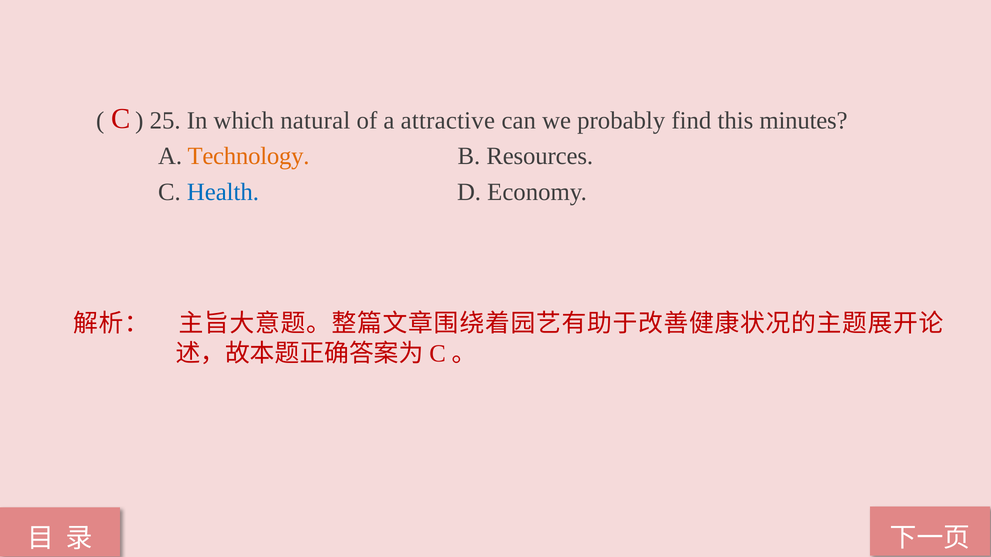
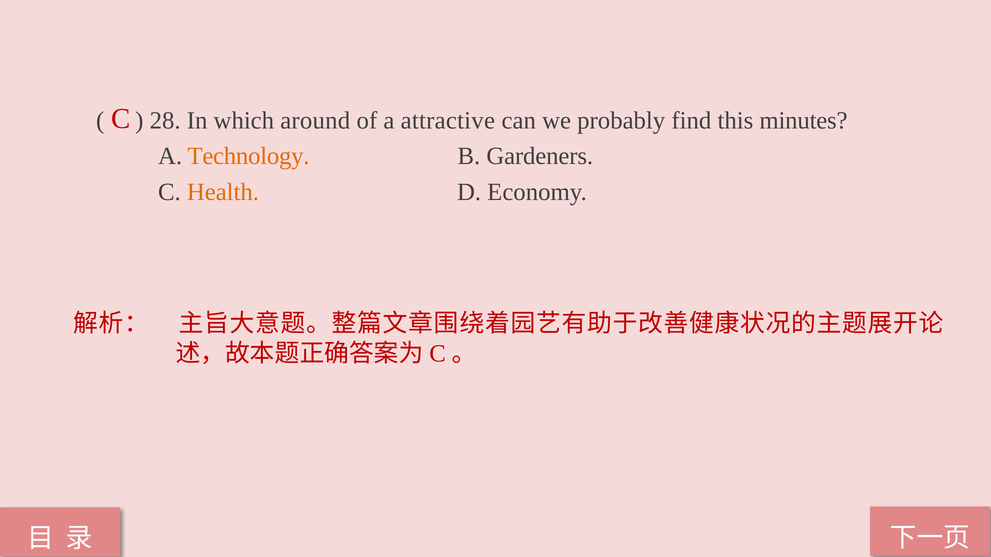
25: 25 -> 28 (165, 121)
natural: natural -> around (315, 121)
Resources: Resources -> Gardeners (540, 156)
Health colour: blue -> orange (223, 192)
